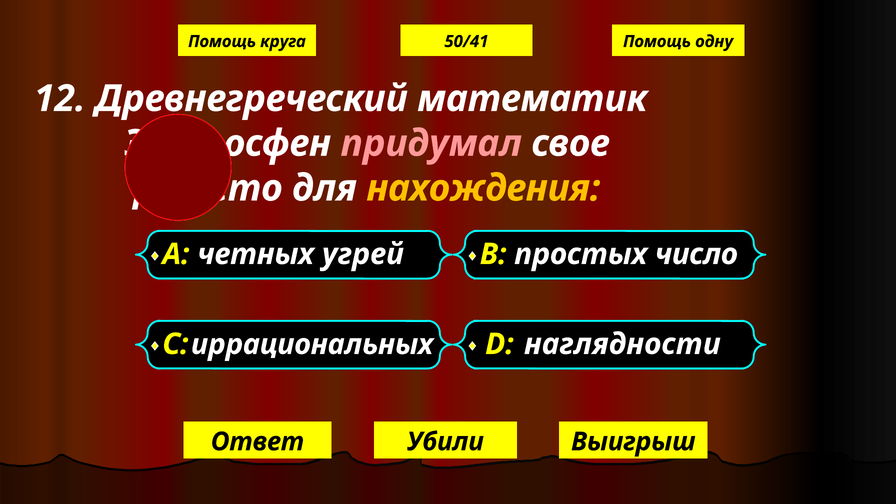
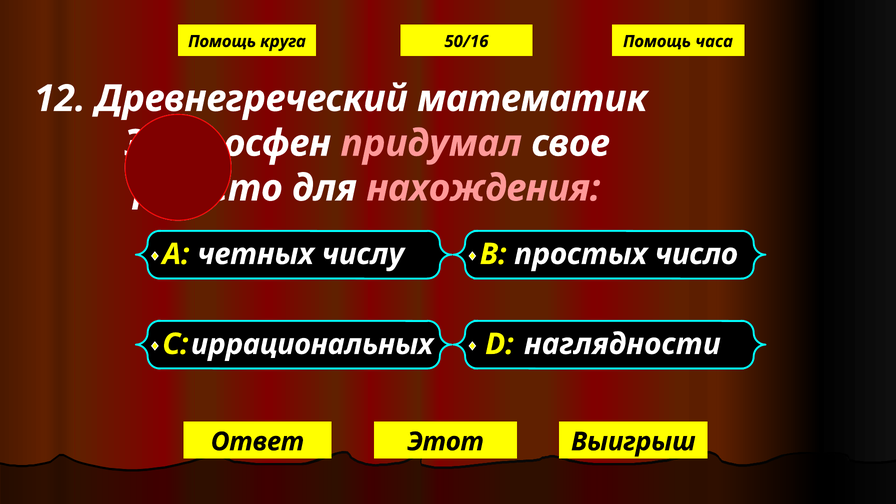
50/41: 50/41 -> 50/16 (466, 42)
одну: одну -> часа (714, 42)
нахождения colour: yellow -> pink (484, 188)
угрей: угрей -> числу (363, 254)
Убили: Убили -> Этот (445, 442)
